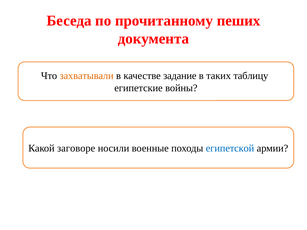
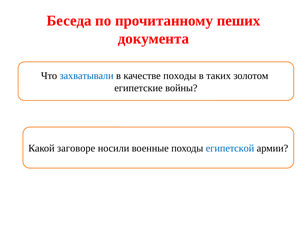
захватывали colour: orange -> blue (87, 76)
качестве задание: задание -> походы (180, 76)
таблицу: таблицу -> золотом (251, 76)
